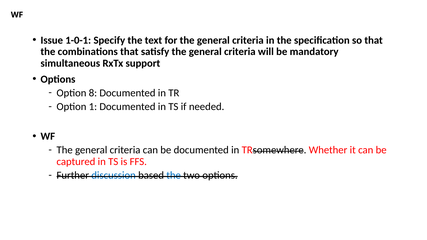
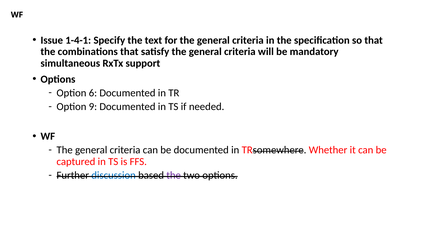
1-0-1: 1-0-1 -> 1-4-1 (78, 40)
8: 8 -> 6 (93, 93)
1: 1 -> 9 (93, 107)
the colour: blue -> purple (174, 175)
